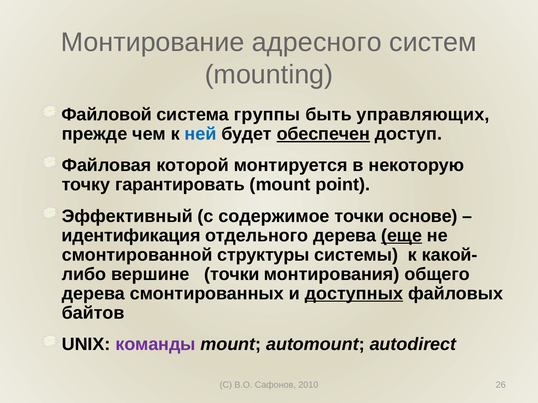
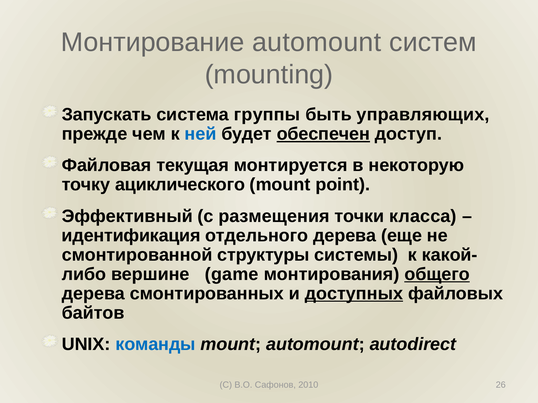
Монтирование адресного: адресного -> automount (317, 42)
Файловой: Файловой -> Запускать (107, 115)
которой: которой -> текущая (193, 166)
гарантировать: гарантировать -> ациклического (180, 185)
содержимое: содержимое -> размещения (274, 216)
основе: основе -> класса (423, 216)
еще underline: present -> none (402, 236)
вершине точки: точки -> game (232, 274)
общего underline: none -> present (437, 274)
команды colour: purple -> blue (156, 345)
